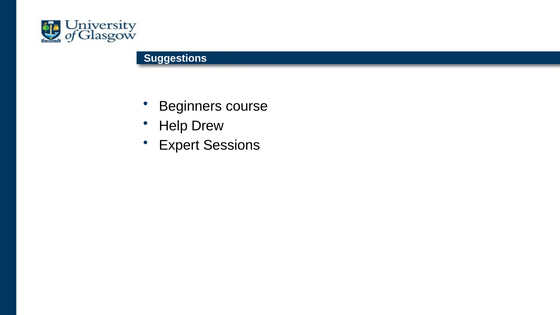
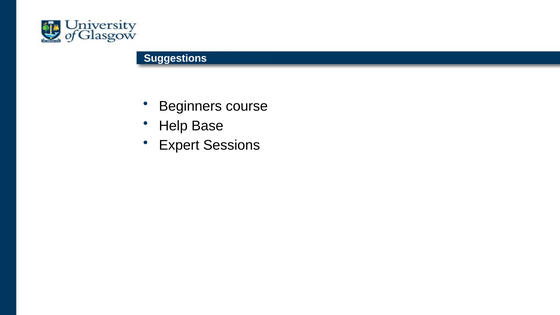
Drew: Drew -> Base (207, 126)
